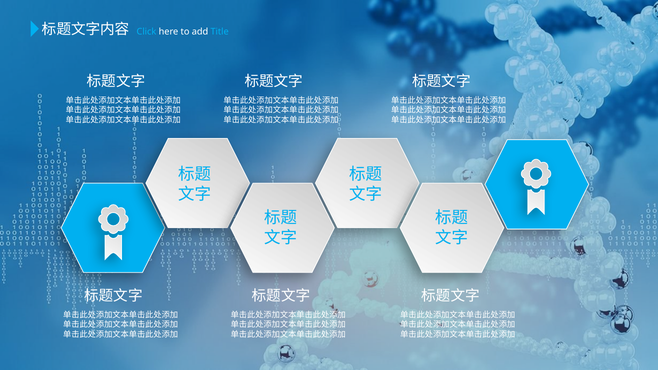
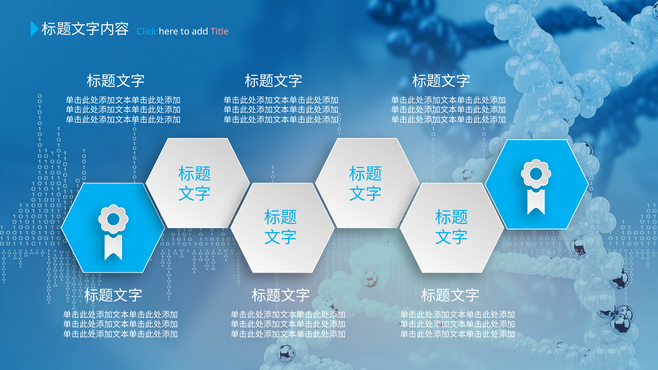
Title colour: light blue -> pink (220, 32)
